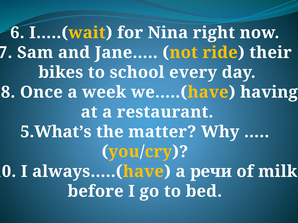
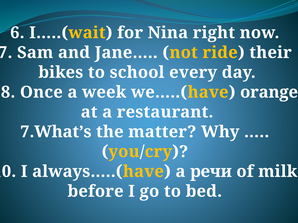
having: having -> orange (269, 92)
5.What’s: 5.What’s -> 7.What’s (56, 132)
